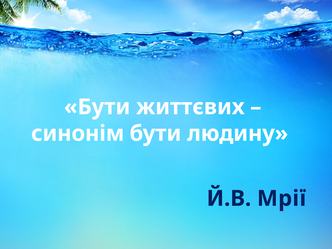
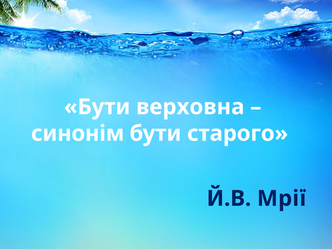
життєвих: життєвих -> верховна (190, 107)
людину: людину -> старого (238, 133)
